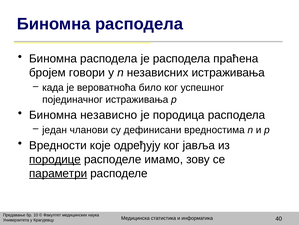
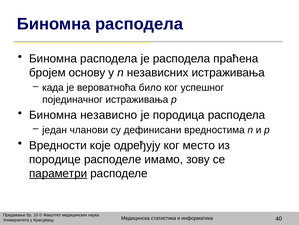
говори: говори -> основу (87, 72)
јавља: јавља -> место (199, 145)
породице underline: present -> none (55, 159)
